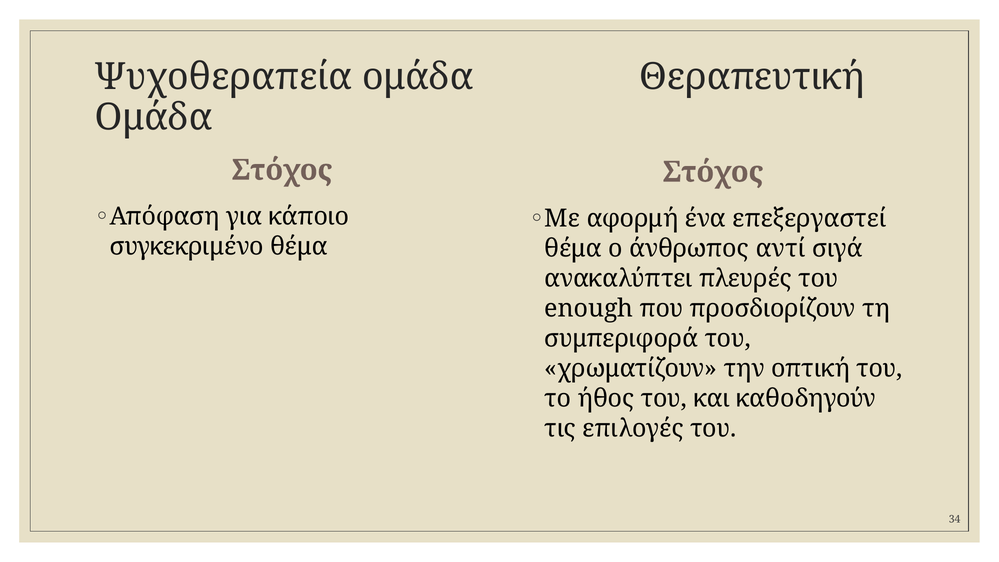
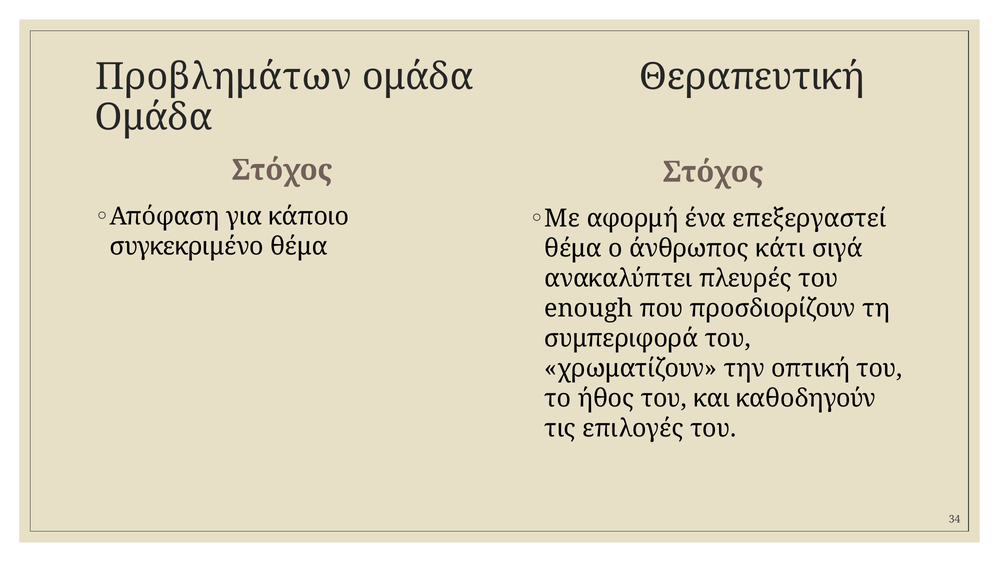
Ψυχοθεραπεία: Ψυχοθεραπεία -> Προβλημάτων (223, 77)
αντί: αντί -> κάτι (780, 249)
